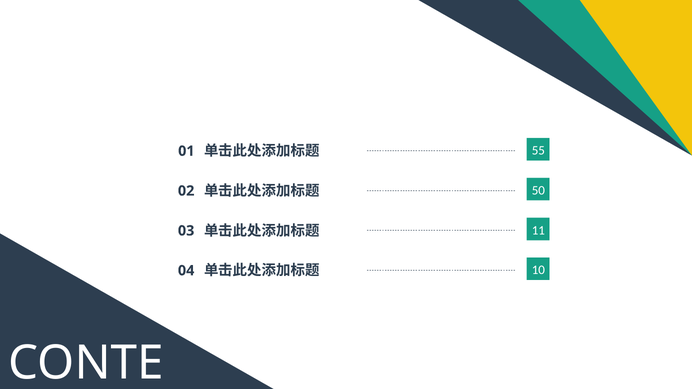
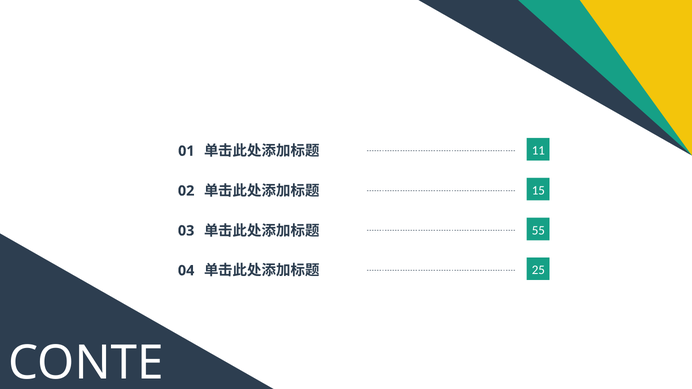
55: 55 -> 11 (538, 151)
50: 50 -> 15 (538, 191)
11: 11 -> 55 (538, 230)
10: 10 -> 25 (538, 270)
